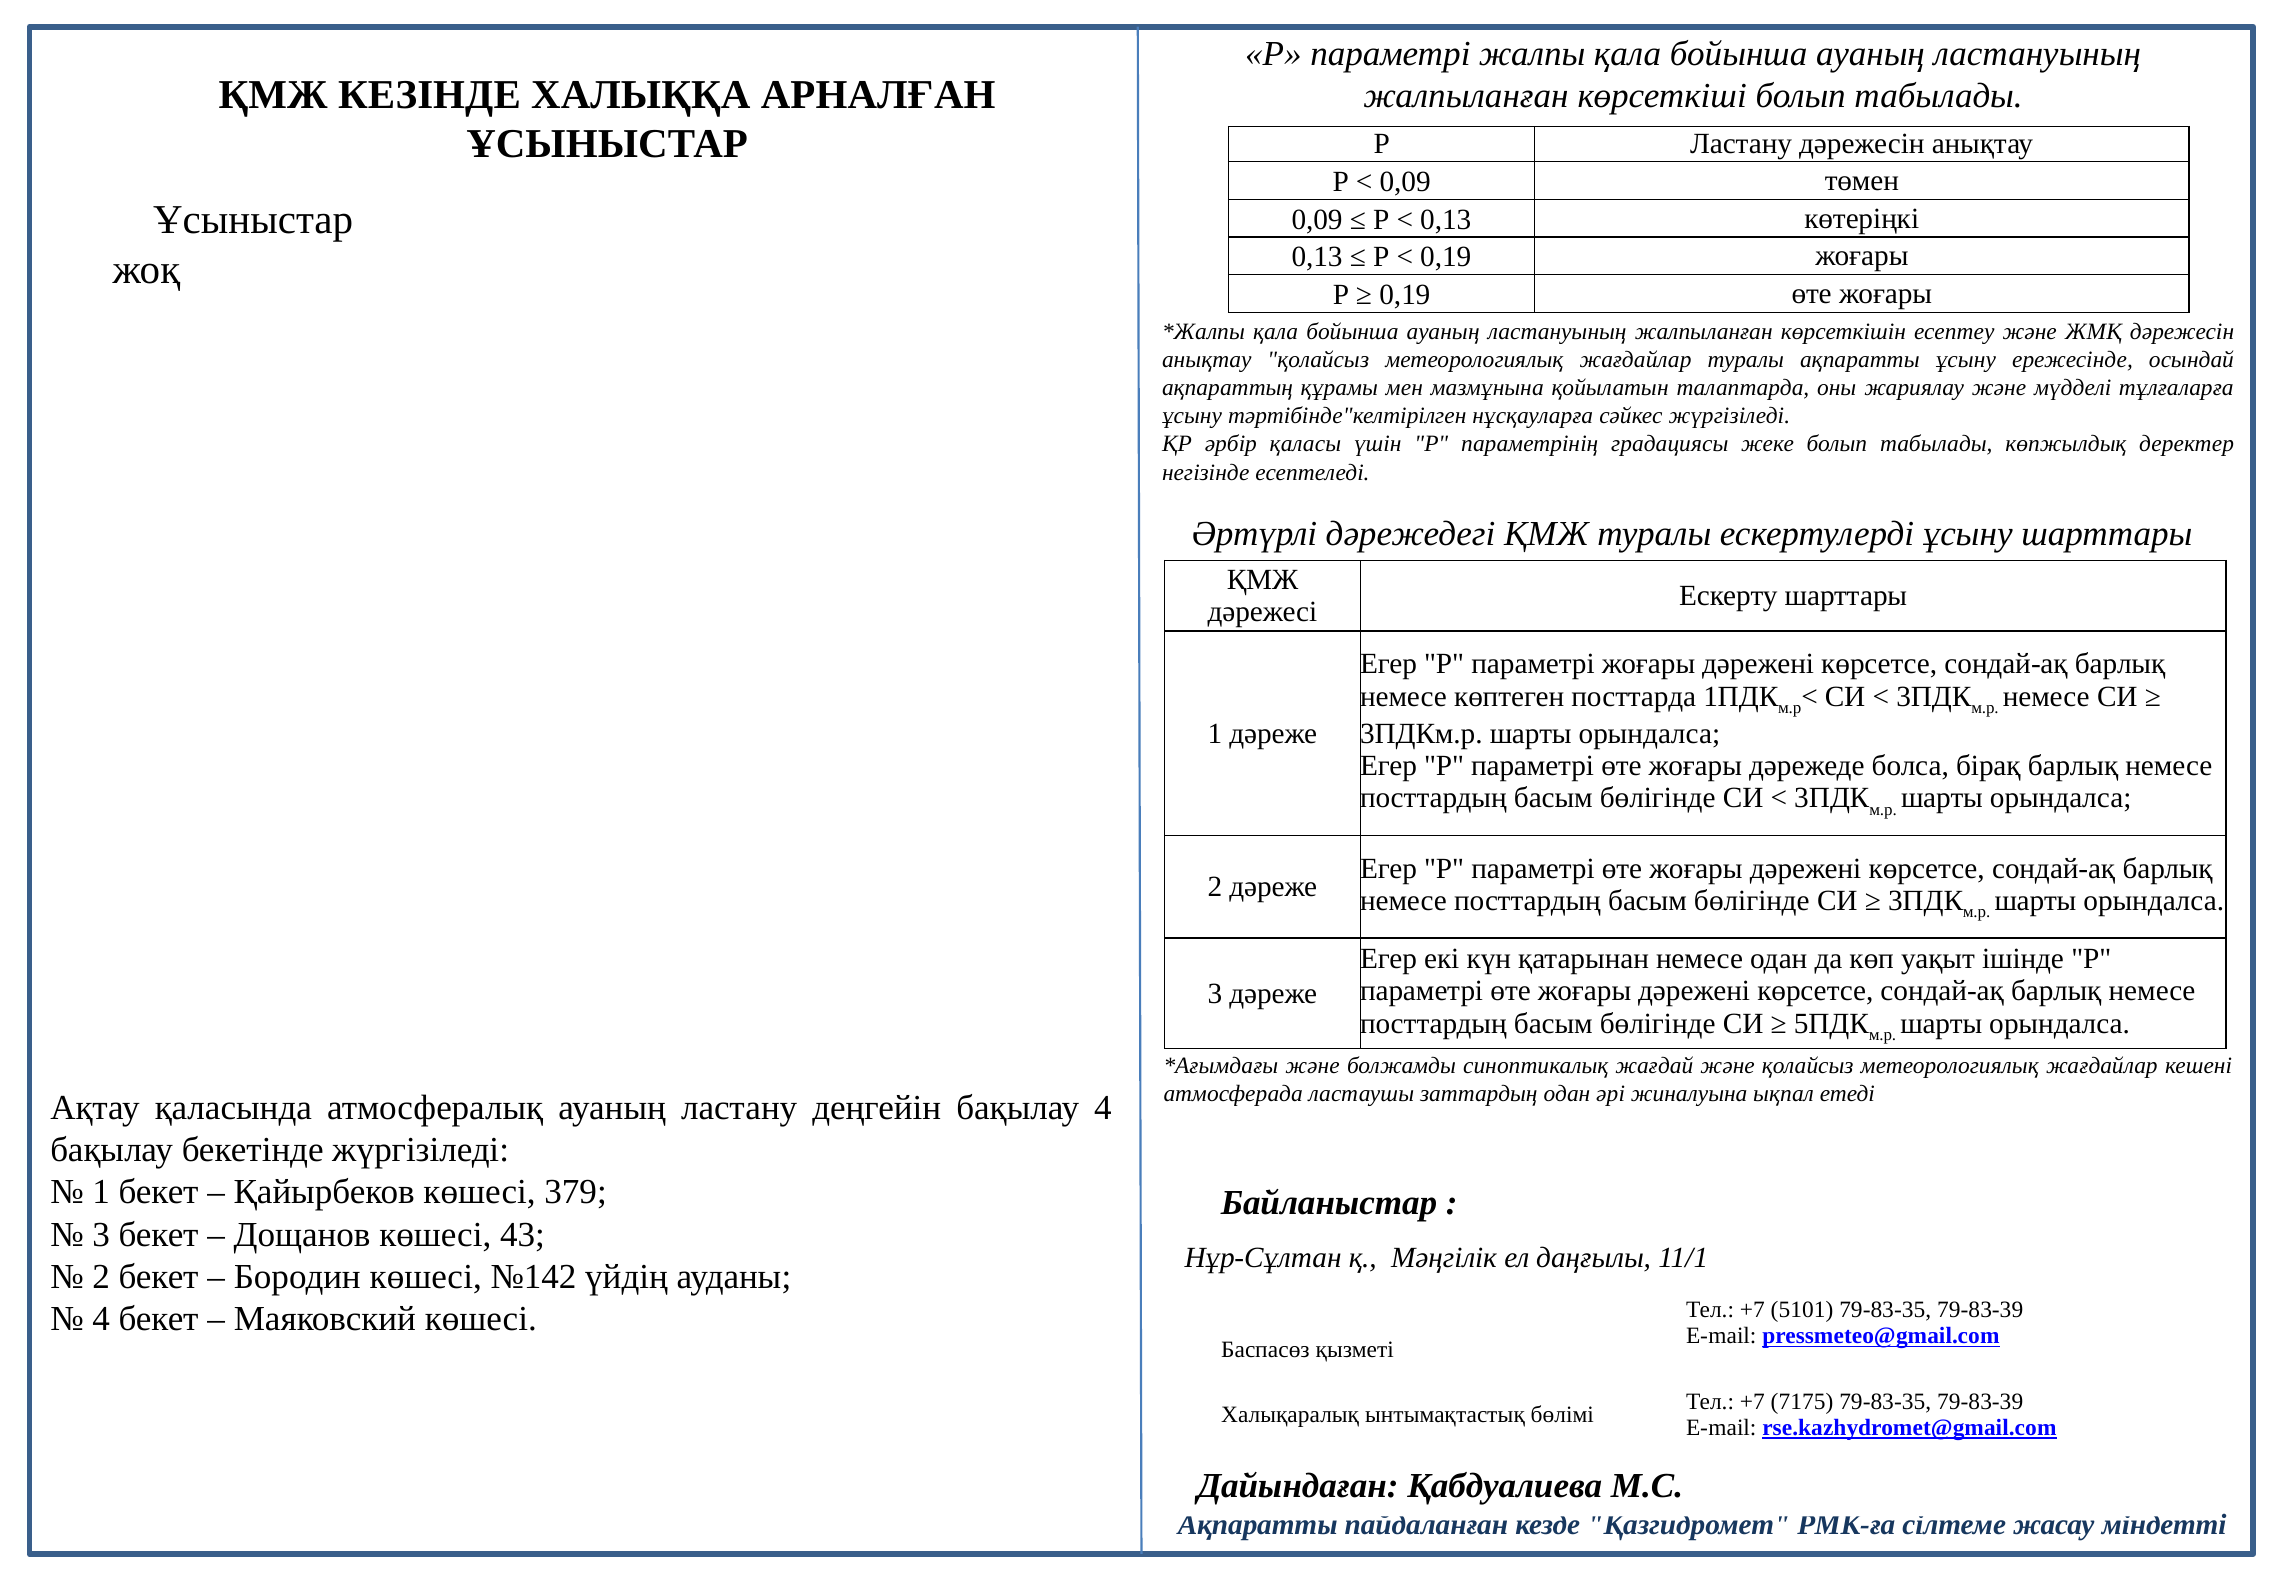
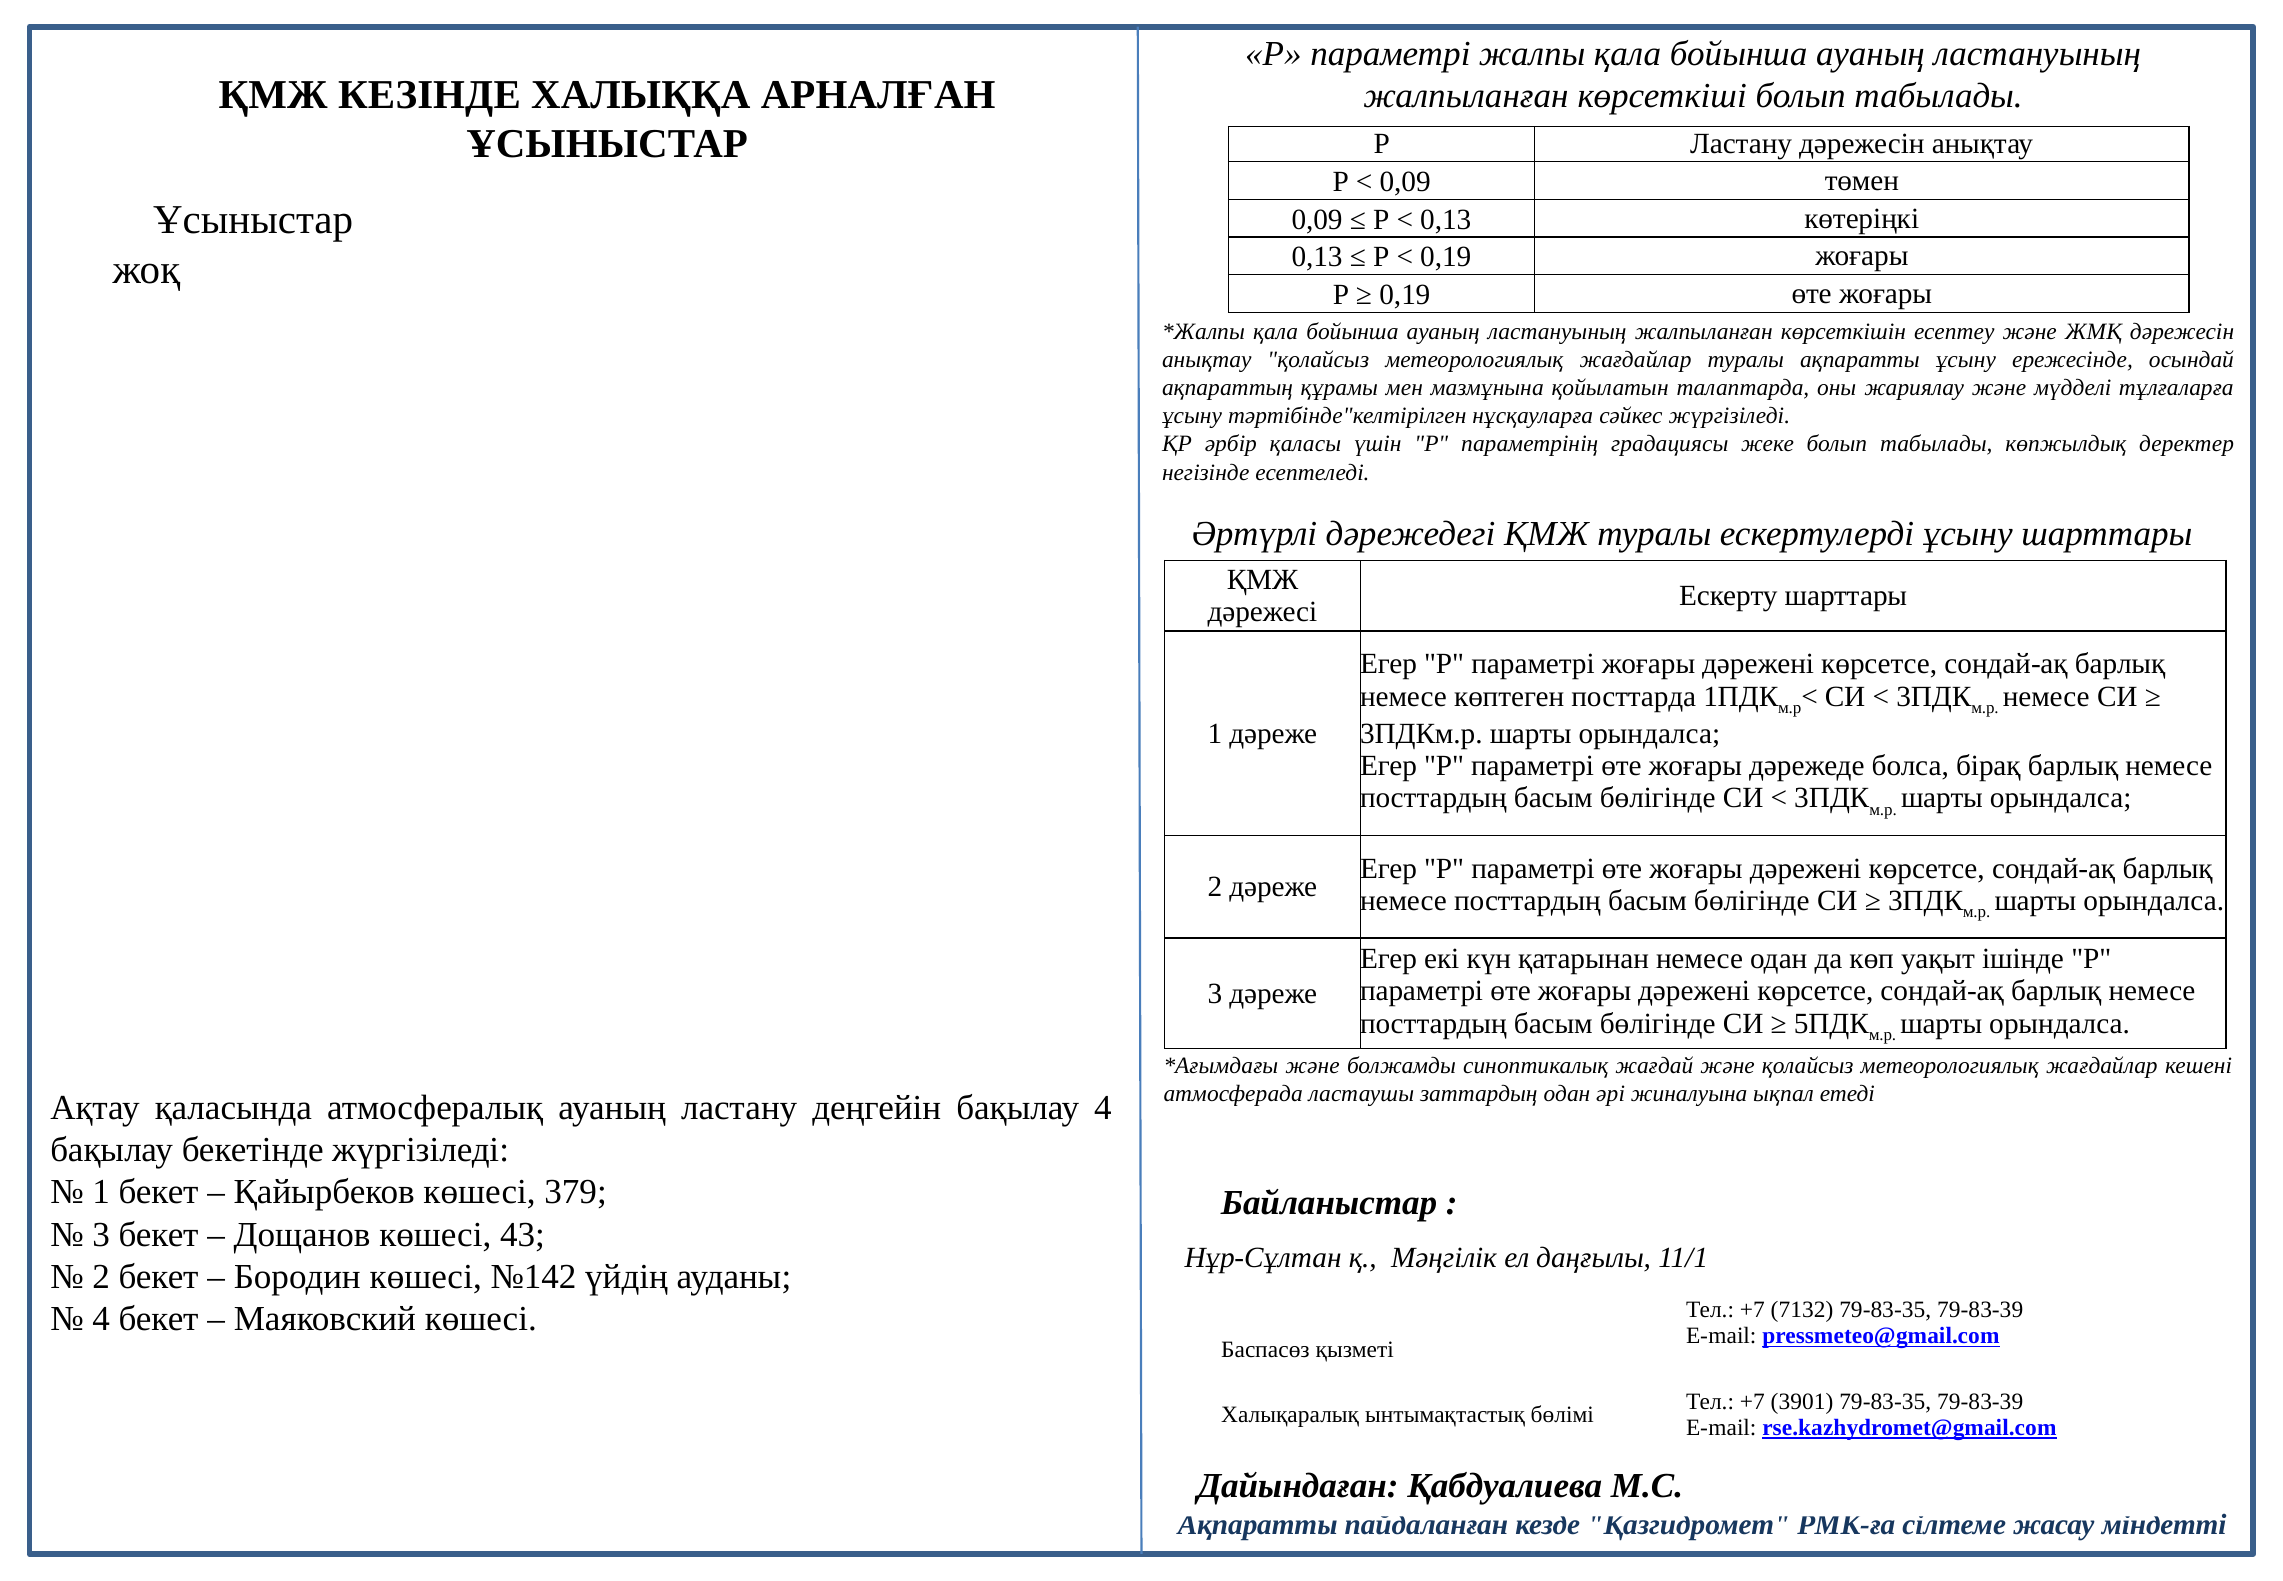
5101: 5101 -> 7132 (1802, 1310)
7175: 7175 -> 3901 (1802, 1401)
